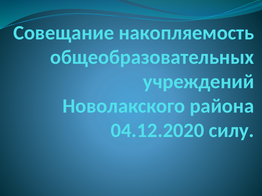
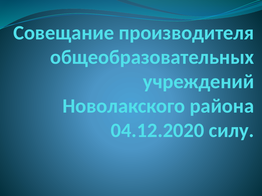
накопляемость: накопляемость -> производителя (186, 33)
